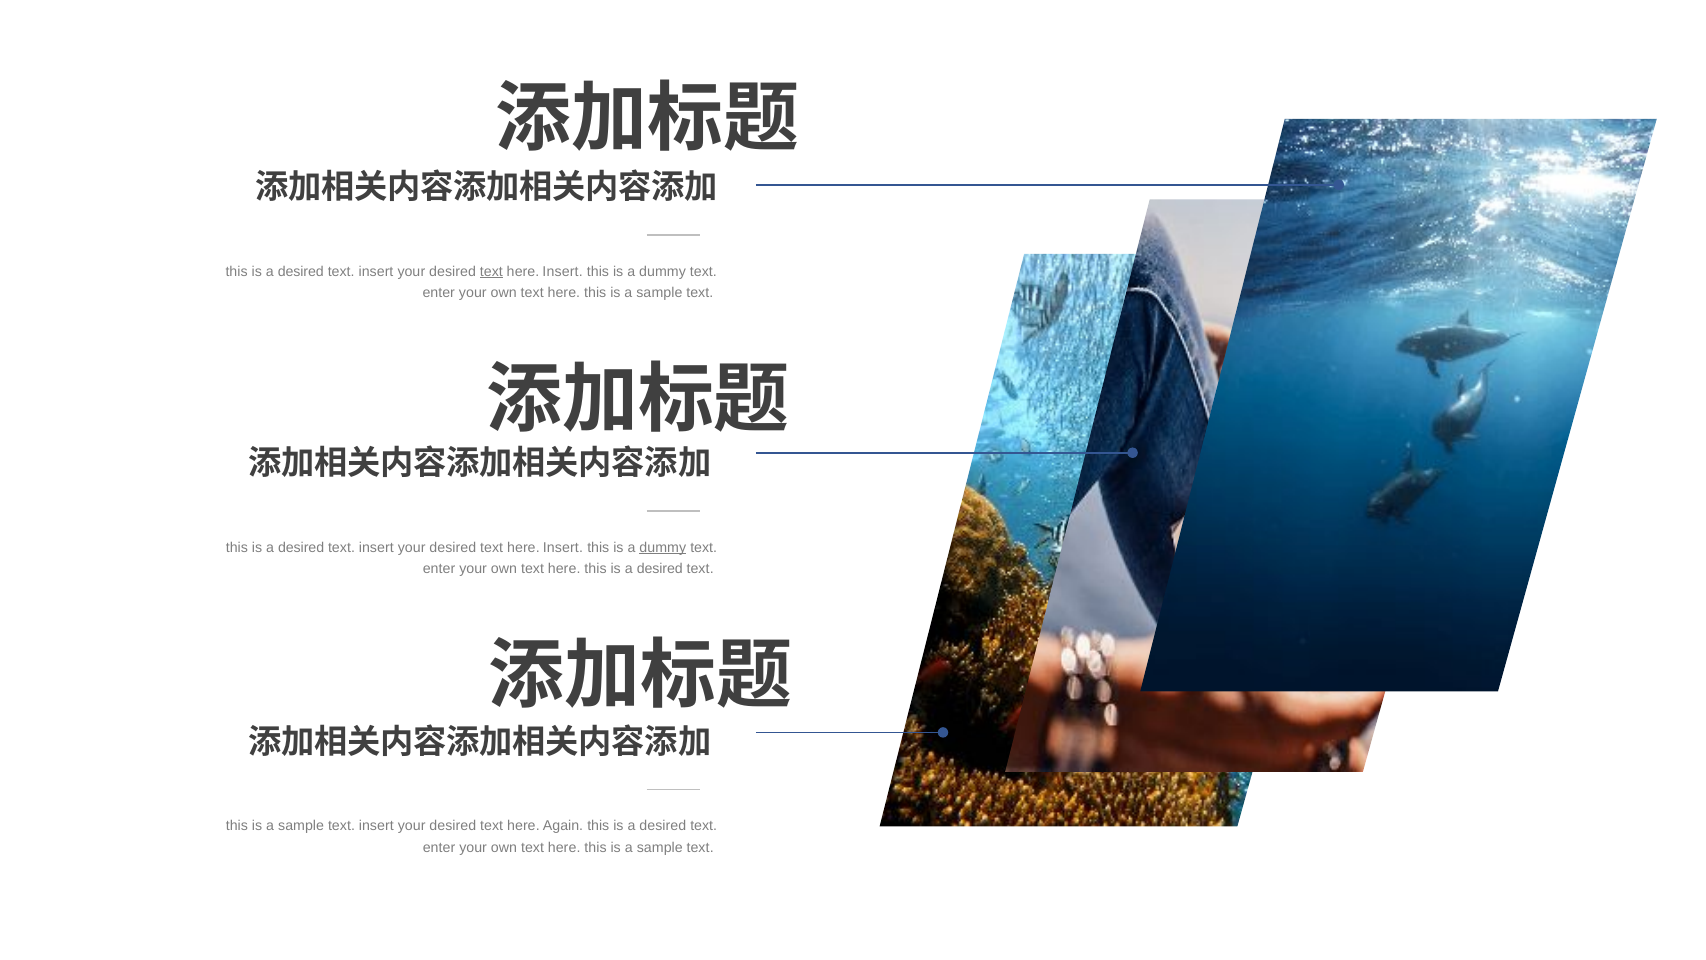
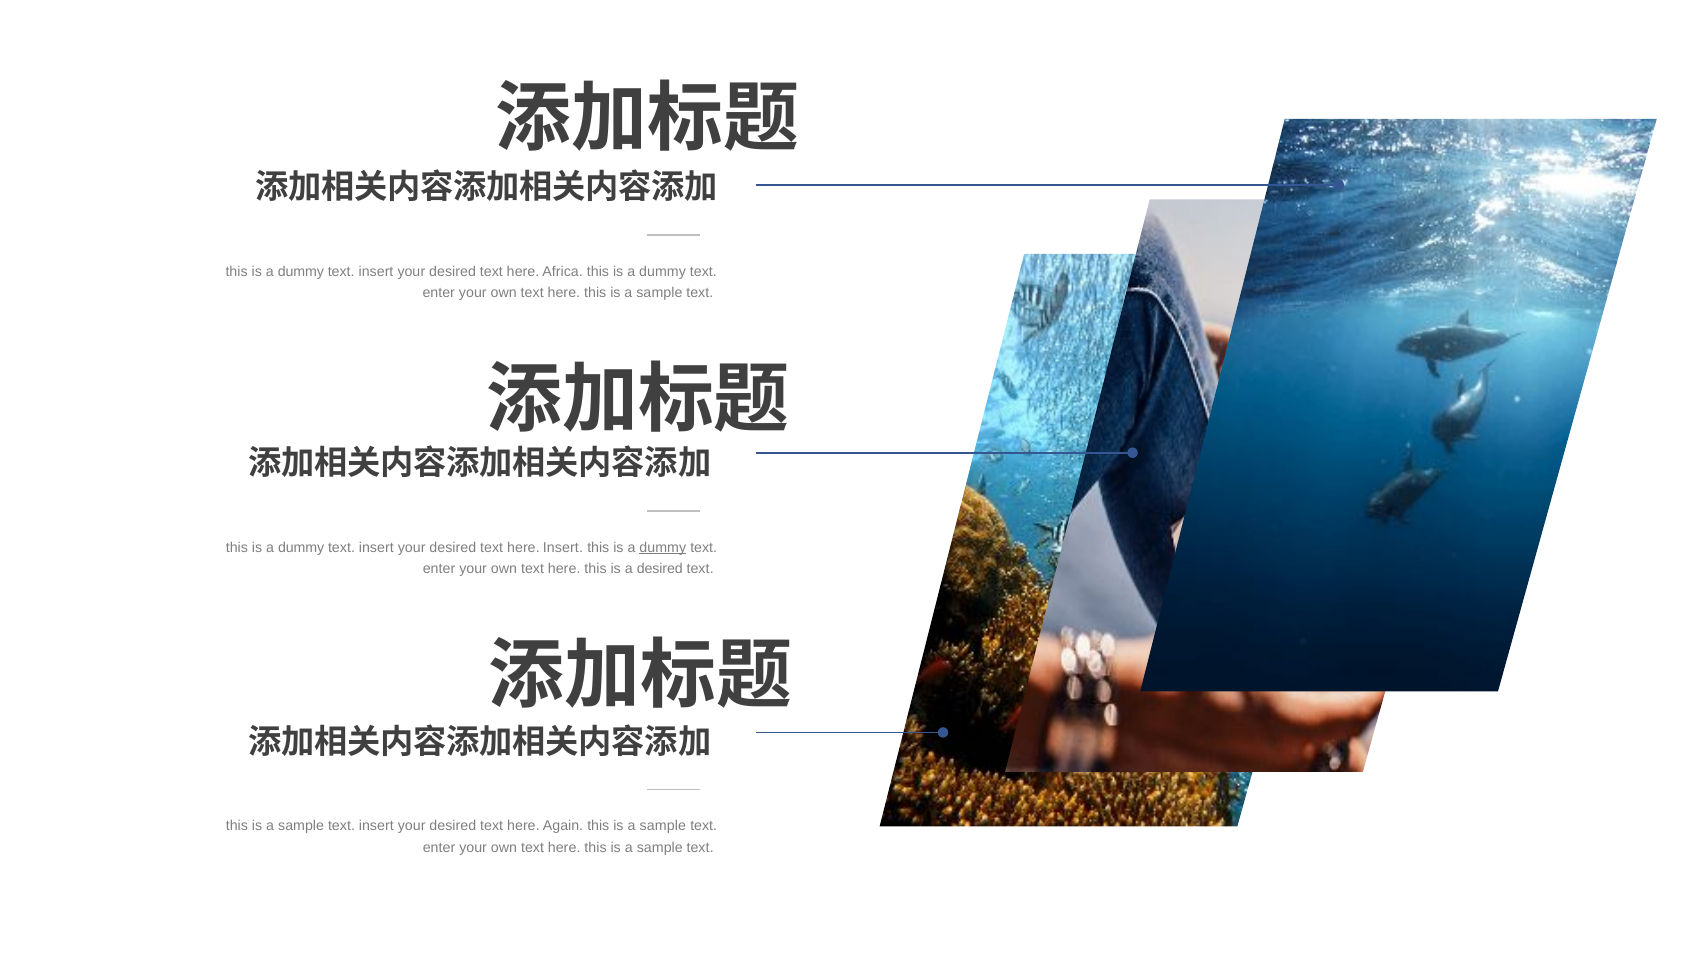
desired: desired -> dummy (301, 271)
text underline: present -> none (491, 271)
Insert: Insert -> Africa (563, 271)
desired: desired -> dummy (301, 547)
desired: desired -> sample (663, 826)
